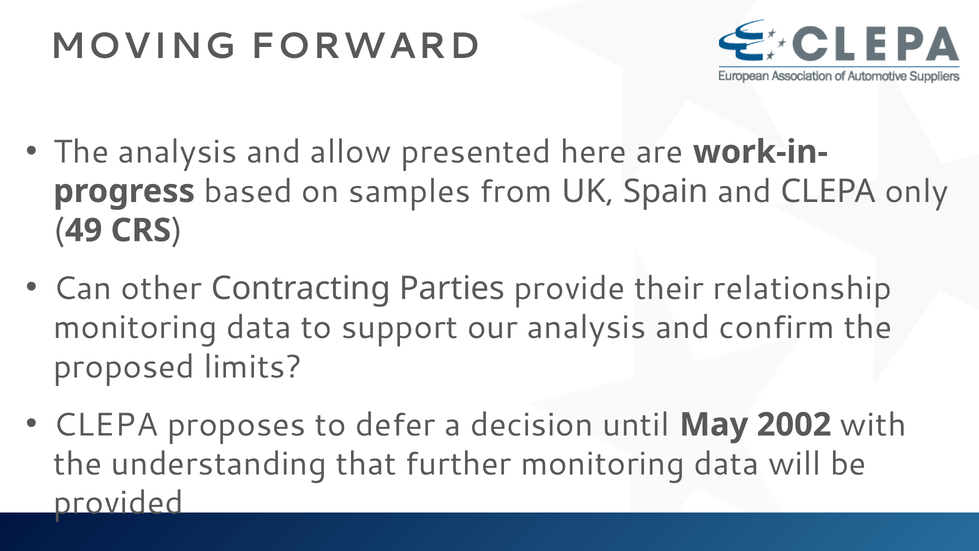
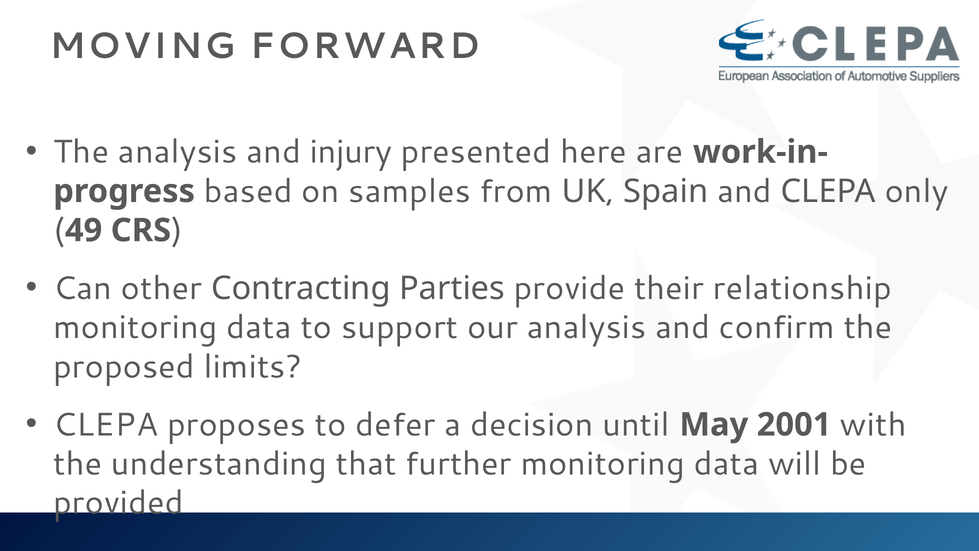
allow: allow -> injury (351, 152)
2002: 2002 -> 2001 (794, 425)
